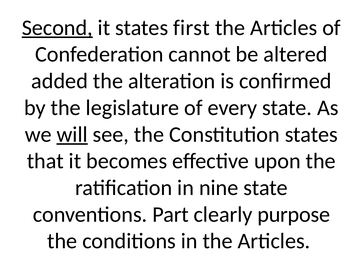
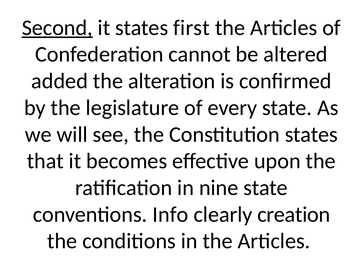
will underline: present -> none (72, 134)
Part: Part -> Info (170, 214)
purpose: purpose -> creation (294, 214)
